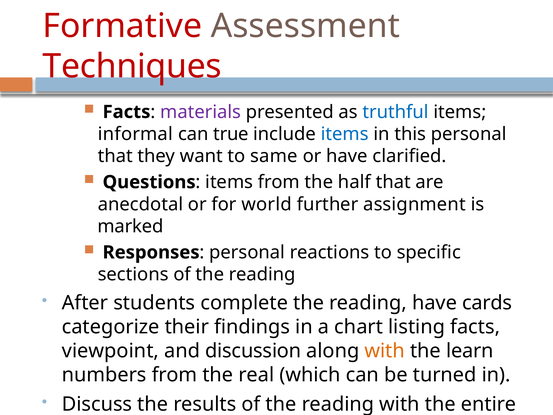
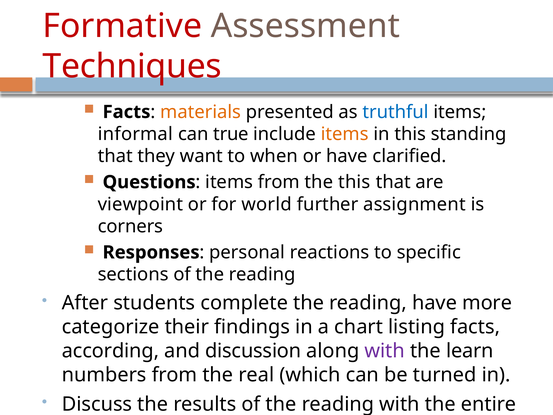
materials colour: purple -> orange (201, 112)
items colour: blue -> orange (345, 134)
this personal: personal -> standing (469, 134)
same: same -> when (274, 156)
the half: half -> this (354, 182)
anecdotal: anecdotal -> viewpoint (140, 204)
marked: marked -> corners (130, 226)
cards: cards -> more (487, 303)
viewpoint: viewpoint -> according (110, 351)
with colour: orange -> purple (385, 351)
